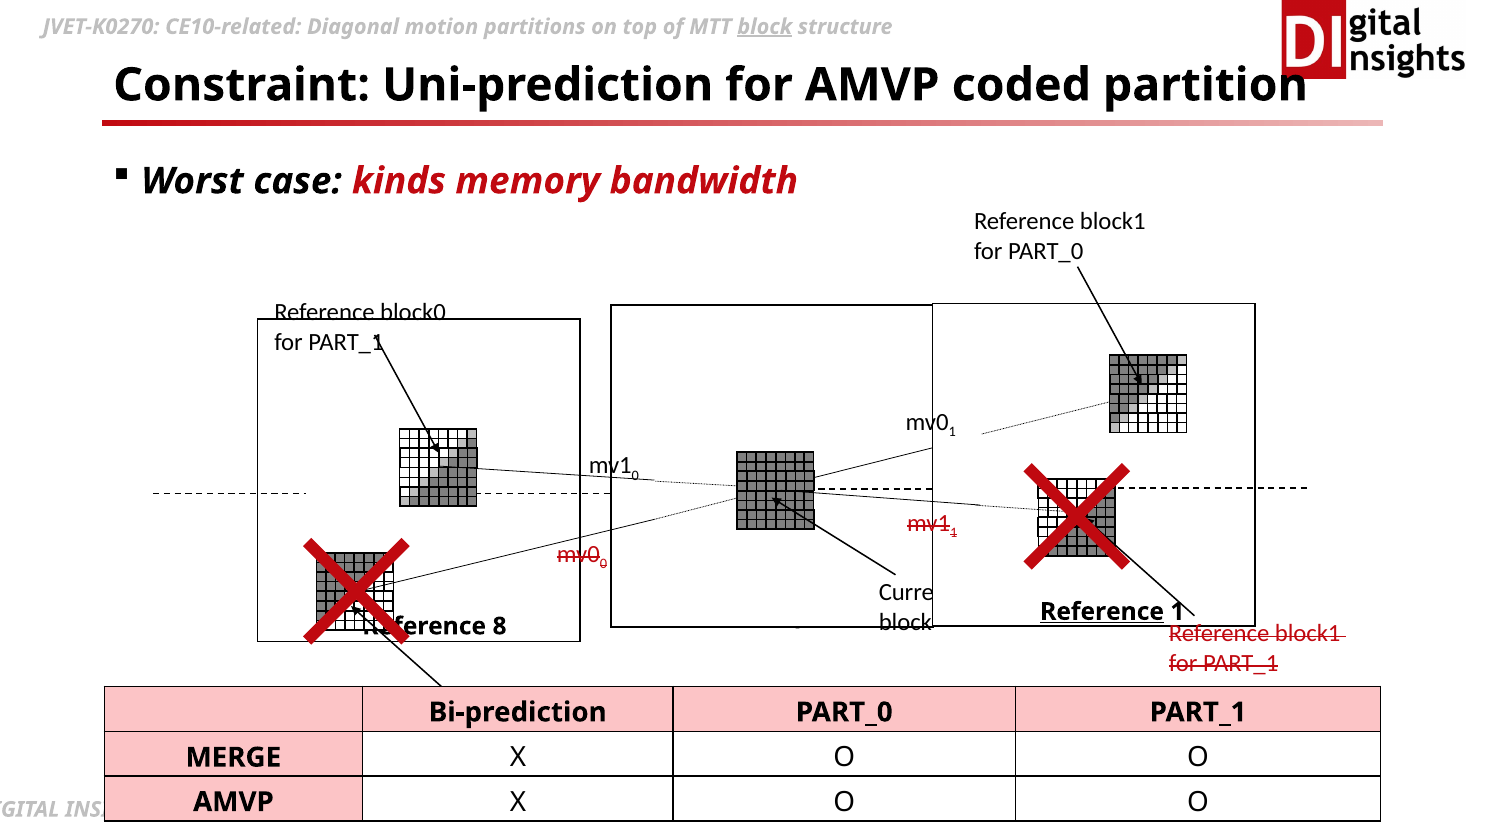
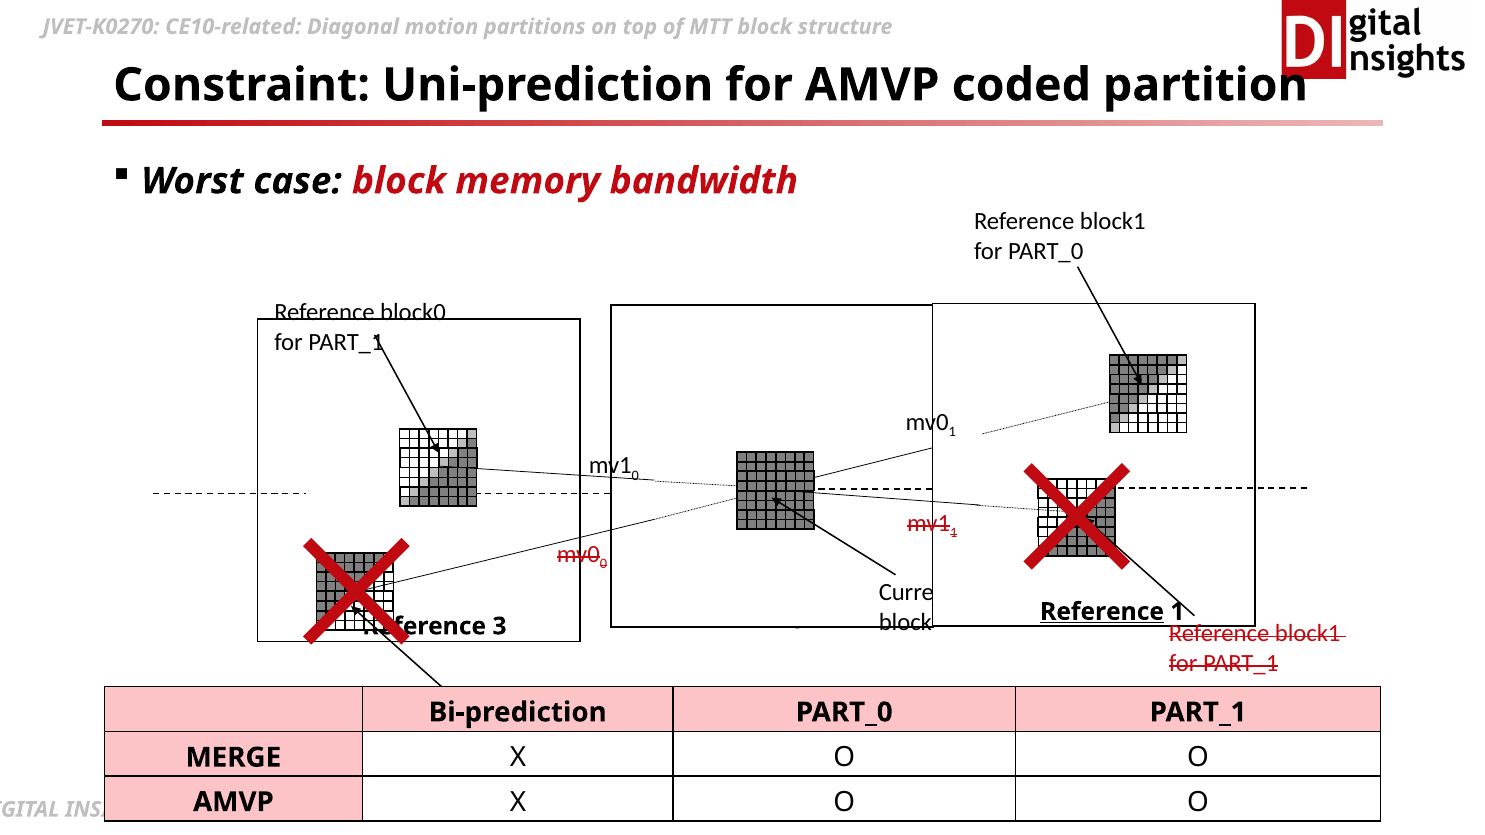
block underline: present -> none (765, 27)
case kinds: kinds -> block (399, 181)
8: 8 -> 3 (500, 626)
